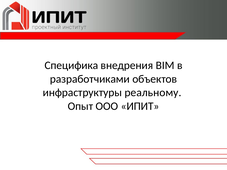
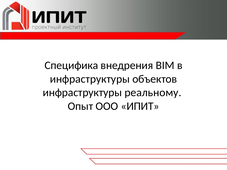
разработчиками: разработчиками -> инфраструктуры (90, 79)
